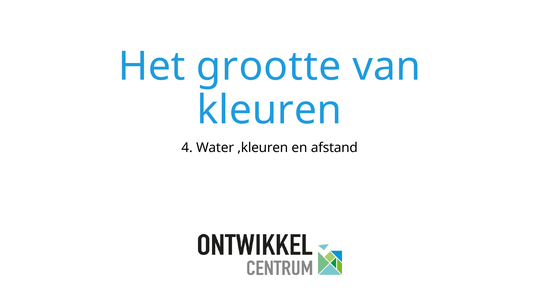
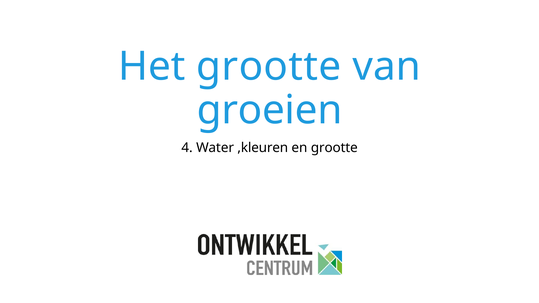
kleuren: kleuren -> groeien (270, 110)
en afstand: afstand -> grootte (334, 148)
